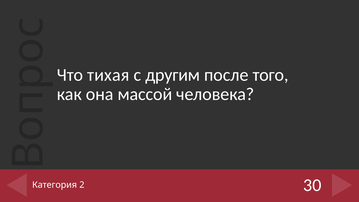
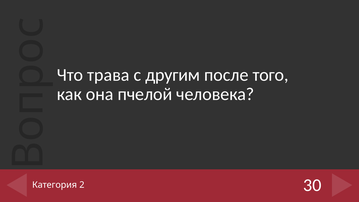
тихая: тихая -> трава (108, 75)
массой: массой -> пчелой (145, 94)
